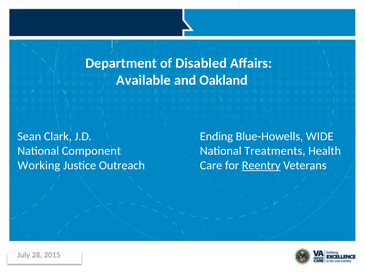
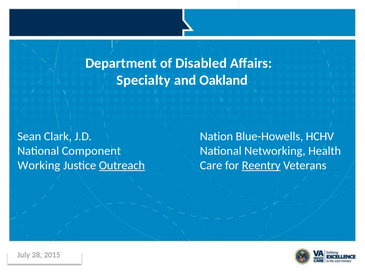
Available: Available -> Specialty (143, 80)
Ending: Ending -> Nation (216, 137)
WIDE: WIDE -> HCHV (320, 137)
Treatments: Treatments -> Networking (275, 151)
Outreach underline: none -> present (122, 166)
